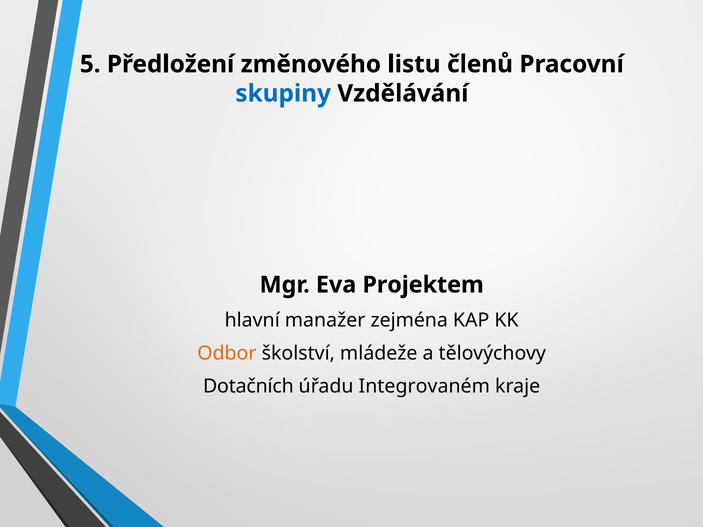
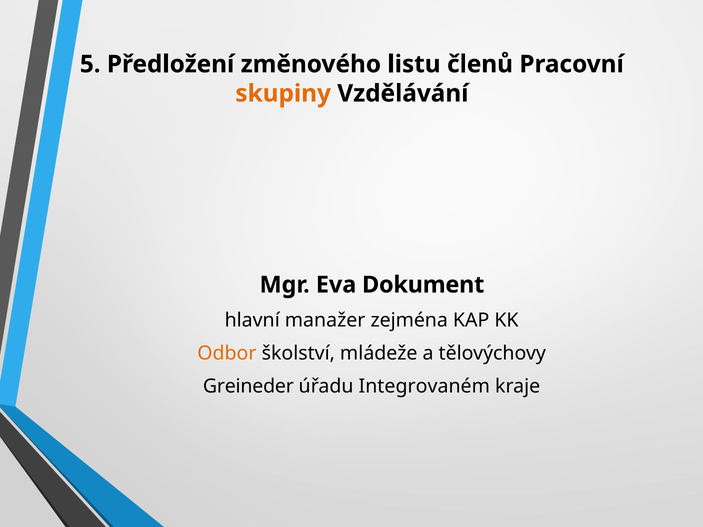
skupiny colour: blue -> orange (283, 94)
Projektem: Projektem -> Dokument (423, 285)
Dotačních: Dotačních -> Greineder (248, 387)
